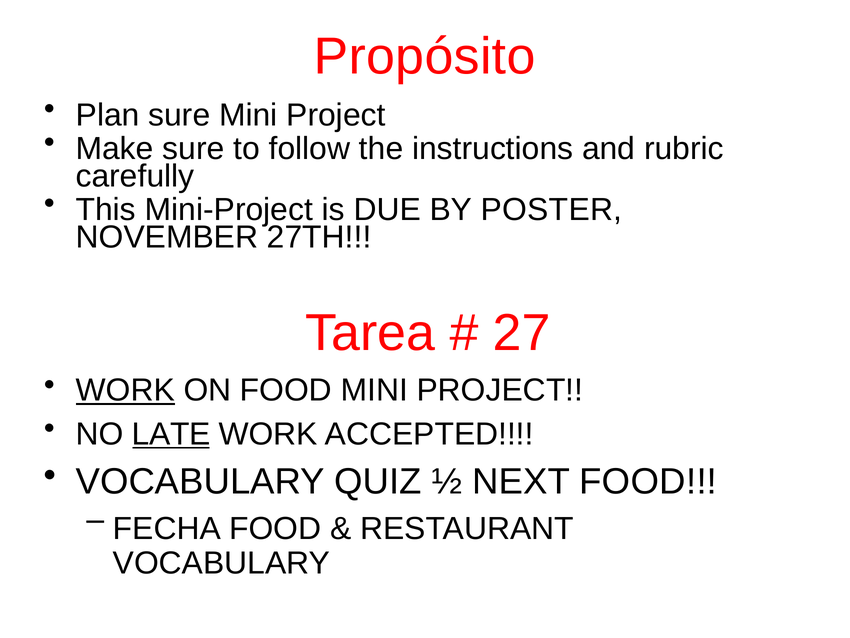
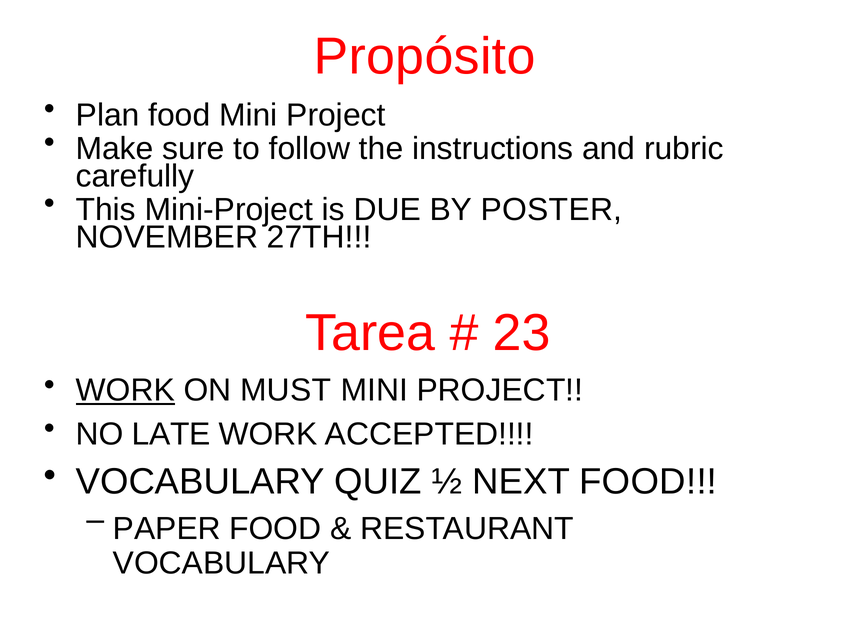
Plan sure: sure -> food (179, 115)
27: 27 -> 23 (522, 333)
ON FOOD: FOOD -> MUST (286, 390)
LATE underline: present -> none (171, 434)
FECHA: FECHA -> PAPER (167, 528)
